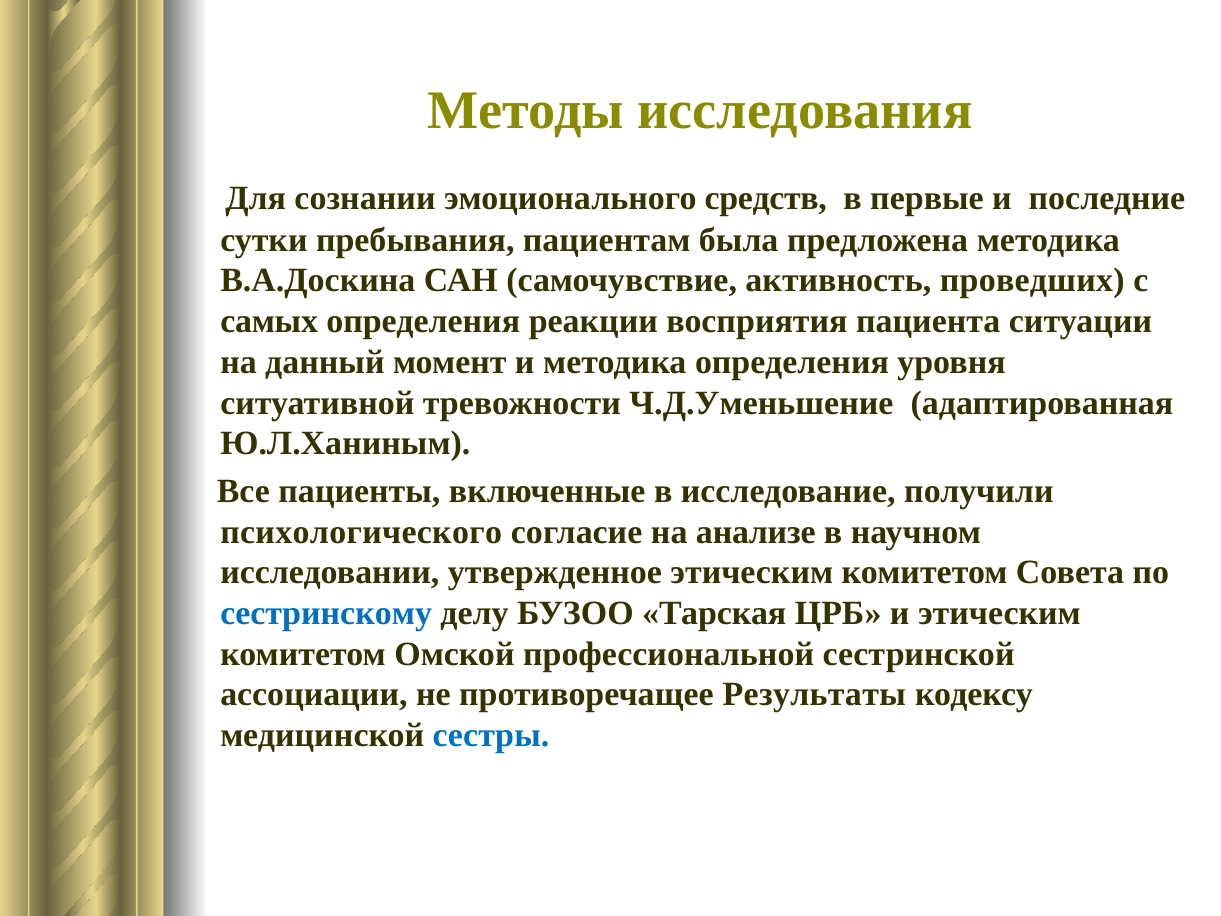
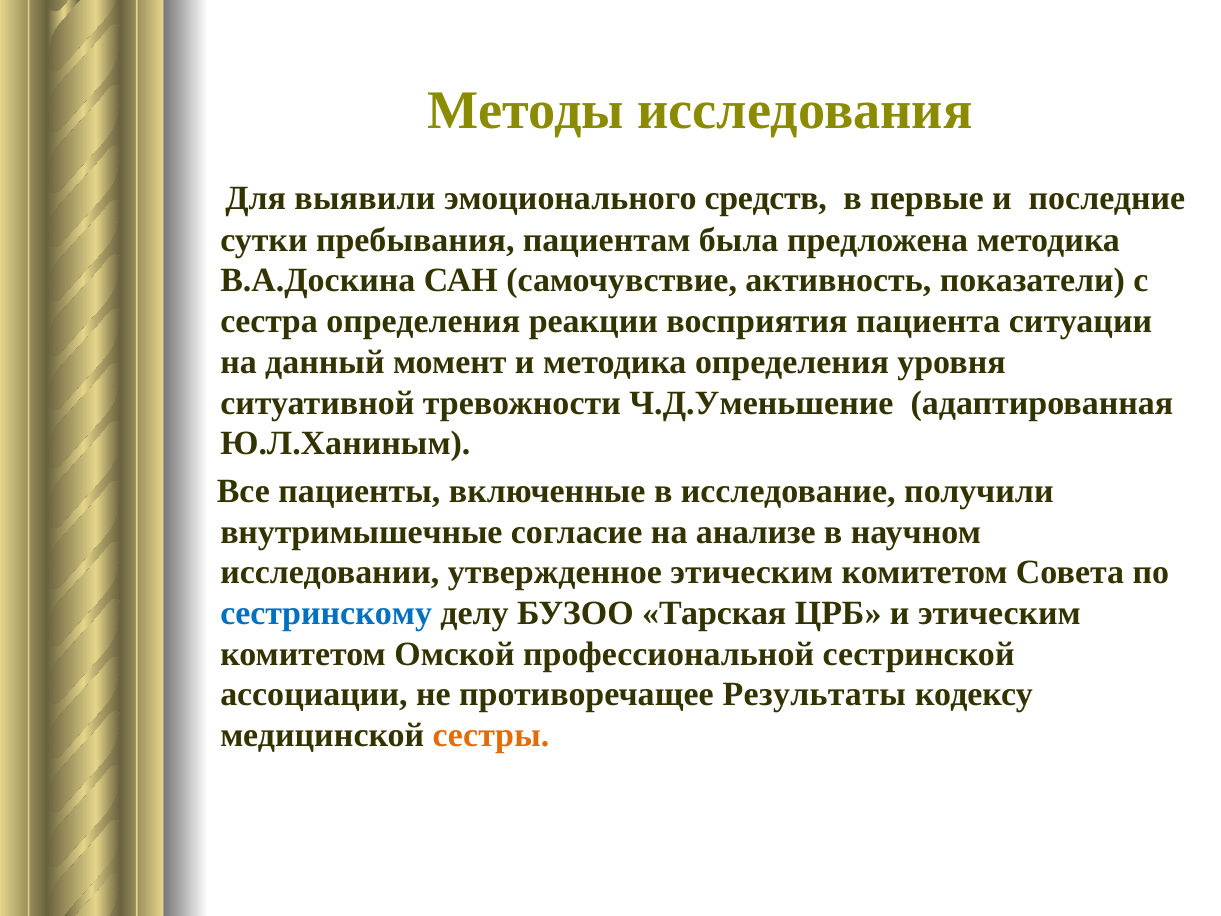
сознании: сознании -> выявили (365, 198)
проведших: проведших -> показатели (1032, 281)
самых: самых -> сестра (269, 321)
психологического: психологического -> внутримышечные (361, 532)
сестры colour: blue -> orange (491, 735)
